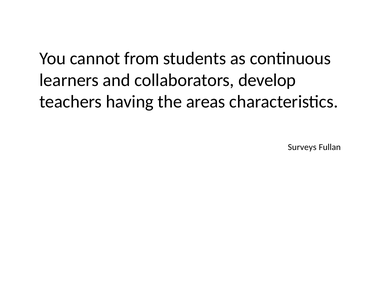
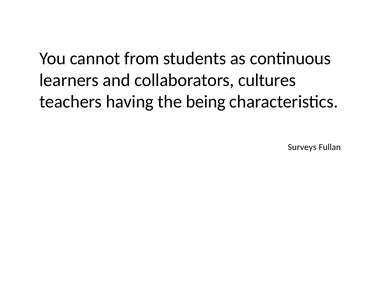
develop: develop -> cultures (267, 80)
areas: areas -> being (206, 102)
